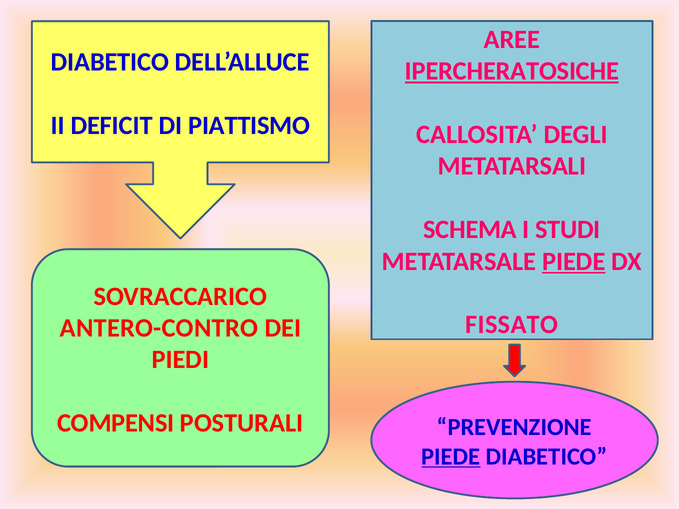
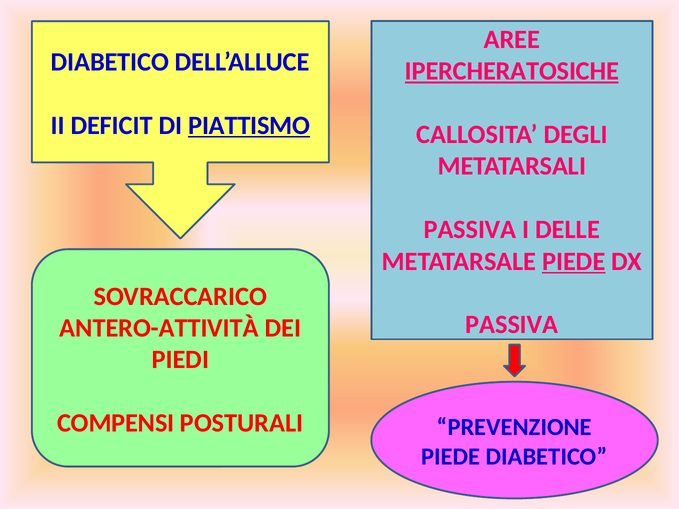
PIATTISMO underline: none -> present (249, 125)
SCHEMA: SCHEMA -> PASSIVA (470, 230)
STUDI: STUDI -> DELLE (568, 230)
FISSATO: FISSATO -> PASSIVA (512, 325)
ANTERO-CONTRO: ANTERO-CONTRO -> ANTERO-ATTIVITÀ (159, 328)
PIEDE underline: present -> none (451, 457)
